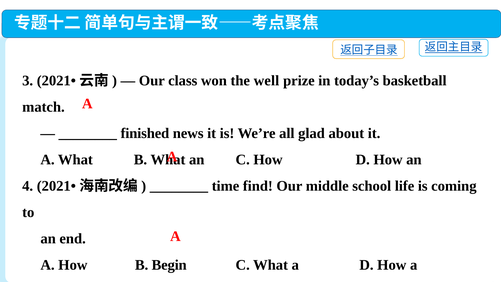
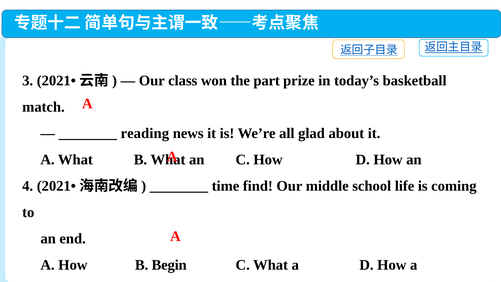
well: well -> part (267, 81)
finished: finished -> reading (145, 133)
